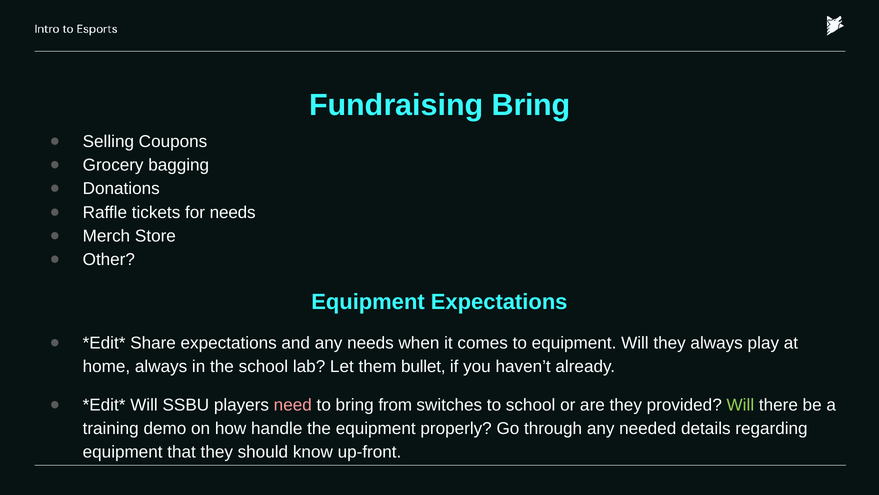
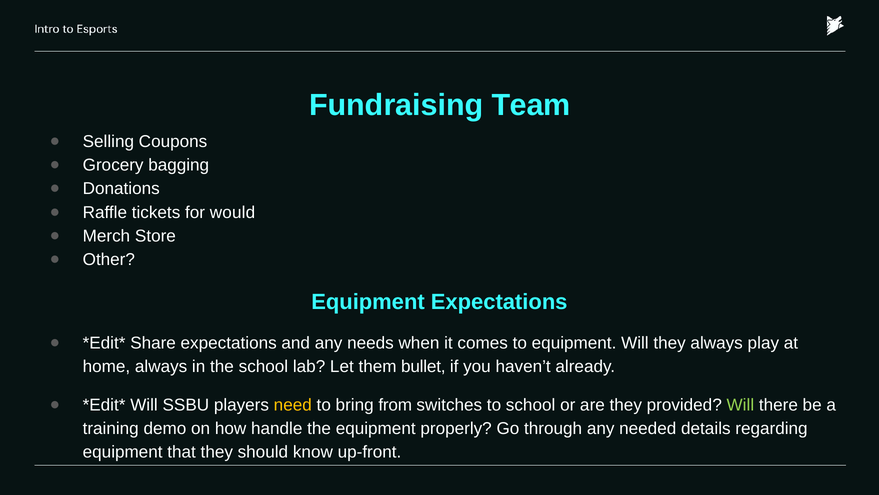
Fundraising Bring: Bring -> Team (531, 105)
for needs: needs -> would (232, 212)
need colour: pink -> yellow (293, 405)
